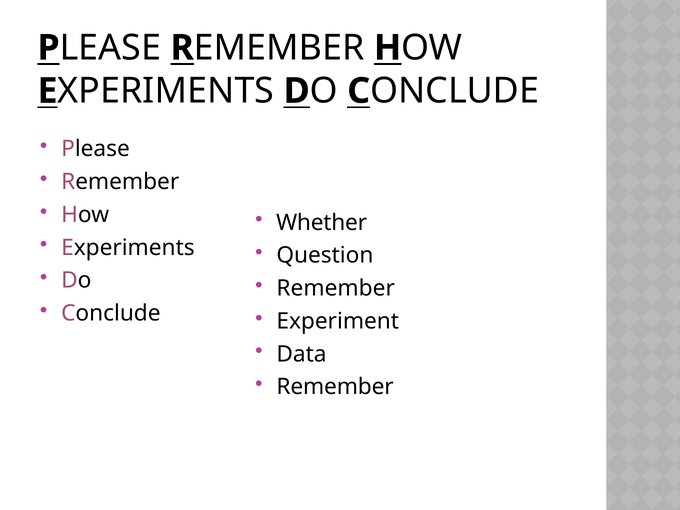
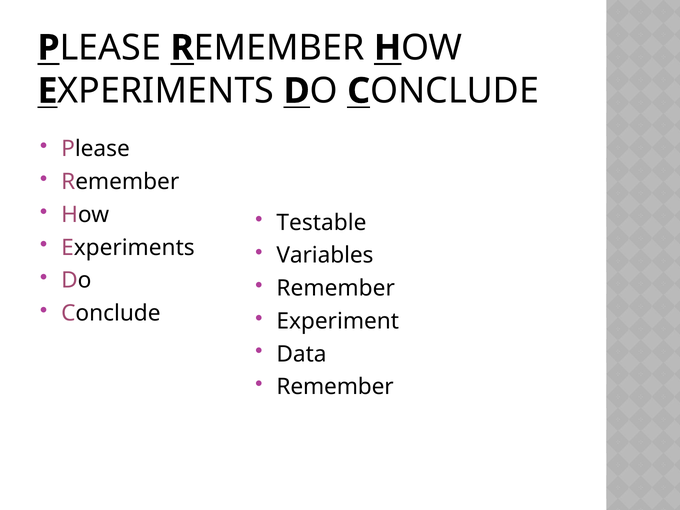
Whether: Whether -> Testable (321, 223)
Question: Question -> Variables (325, 255)
